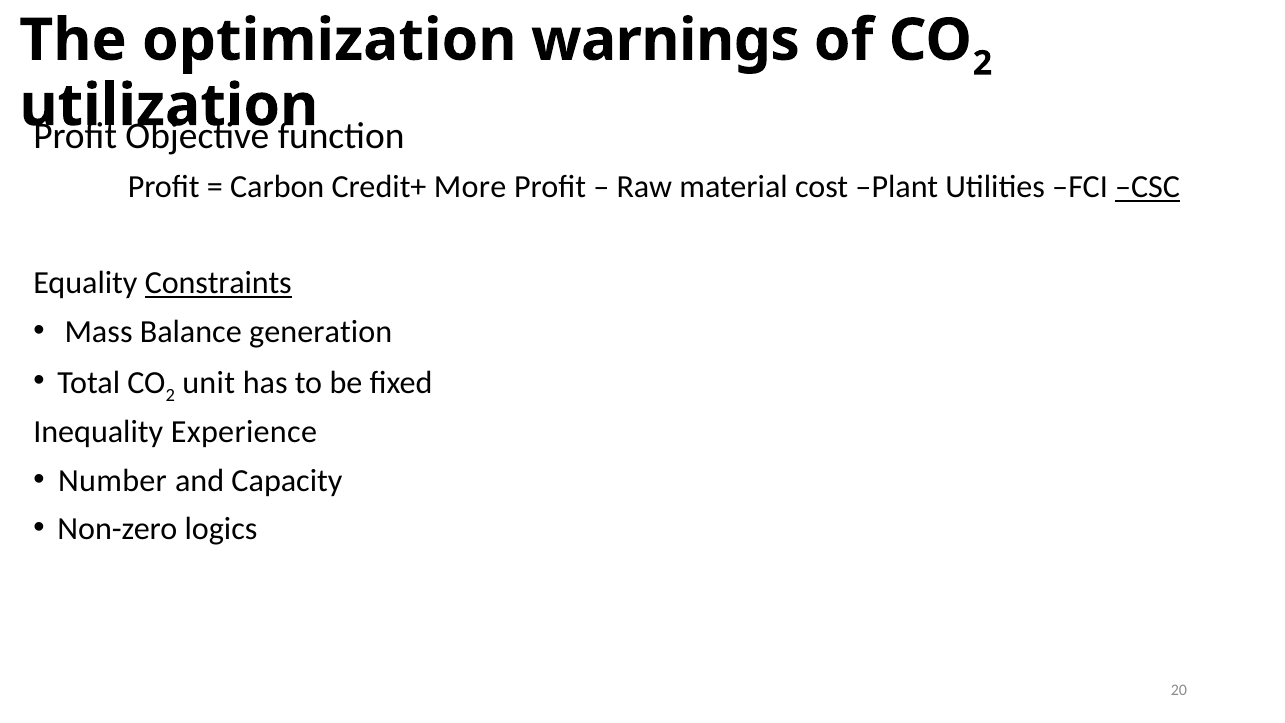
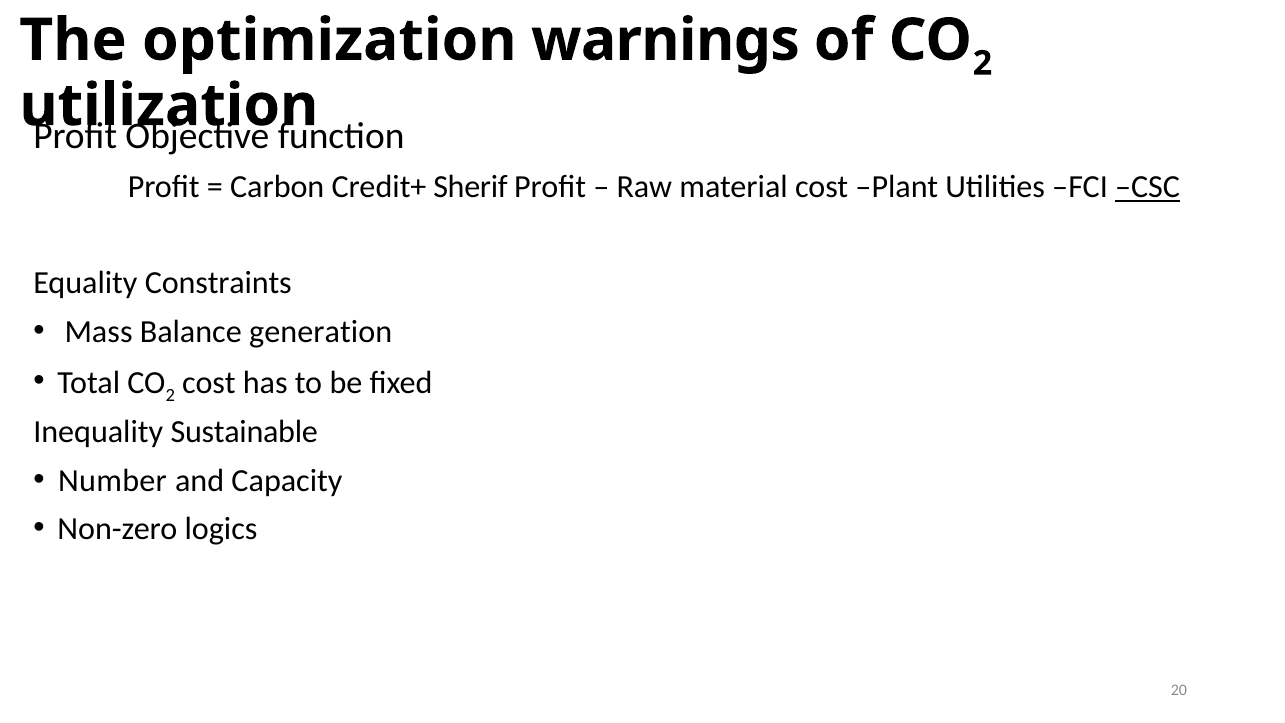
More: More -> Sherif (470, 187)
Constraints underline: present -> none (218, 283)
unit: unit -> cost (209, 383)
Experience: Experience -> Sustainable (244, 432)
